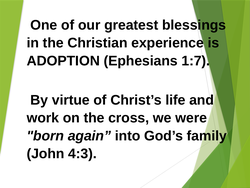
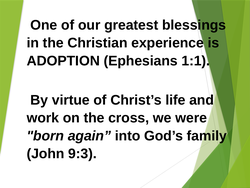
1:7: 1:7 -> 1:1 (196, 61)
4:3: 4:3 -> 9:3 (82, 153)
